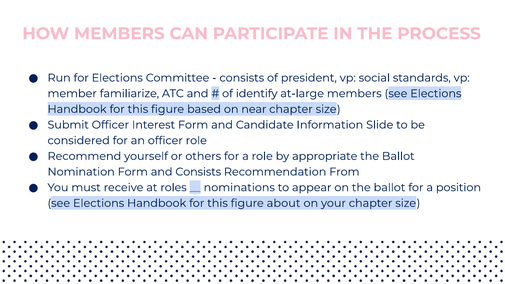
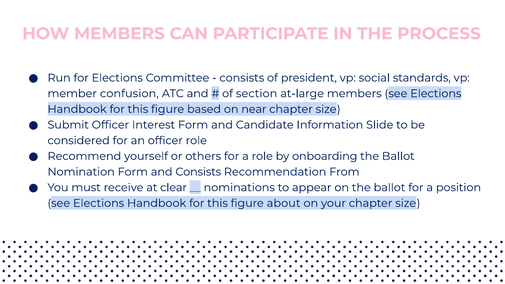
familiarize: familiarize -> confusion (129, 94)
identify: identify -> section (257, 94)
appropriate: appropriate -> onboarding (325, 156)
roles: roles -> clear (174, 188)
